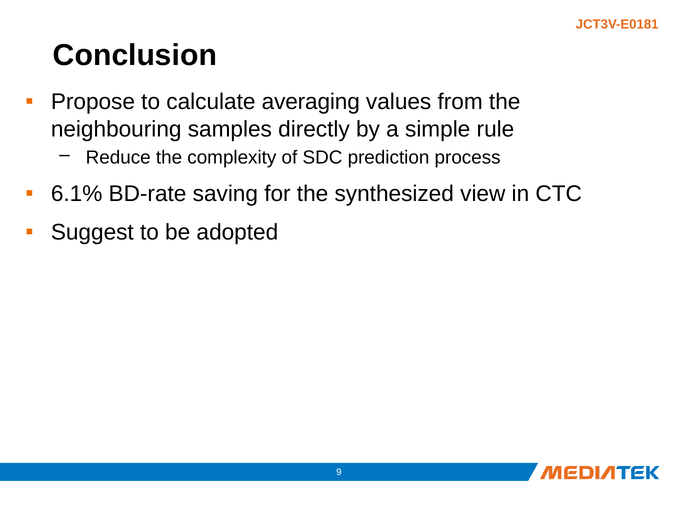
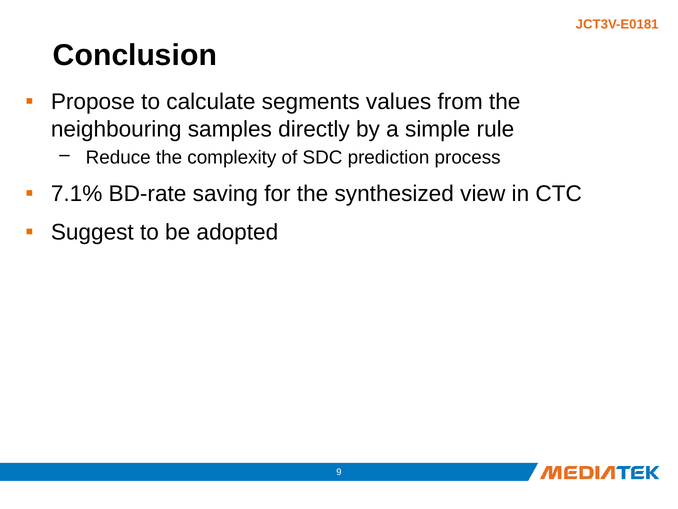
averaging: averaging -> segments (311, 102)
6.1%: 6.1% -> 7.1% (77, 194)
